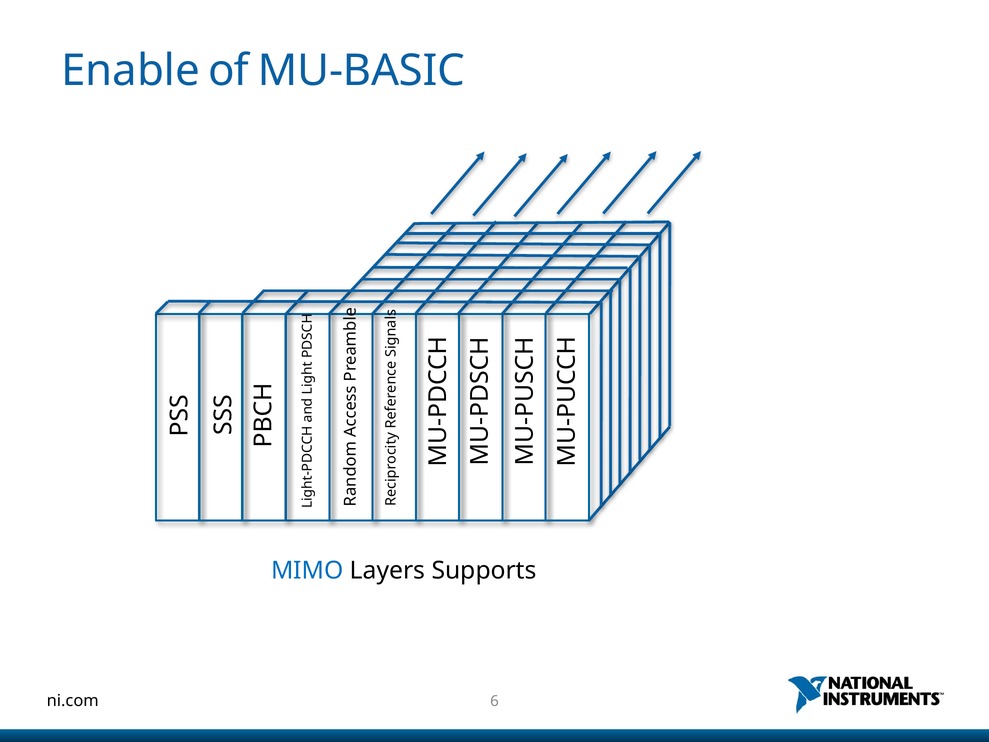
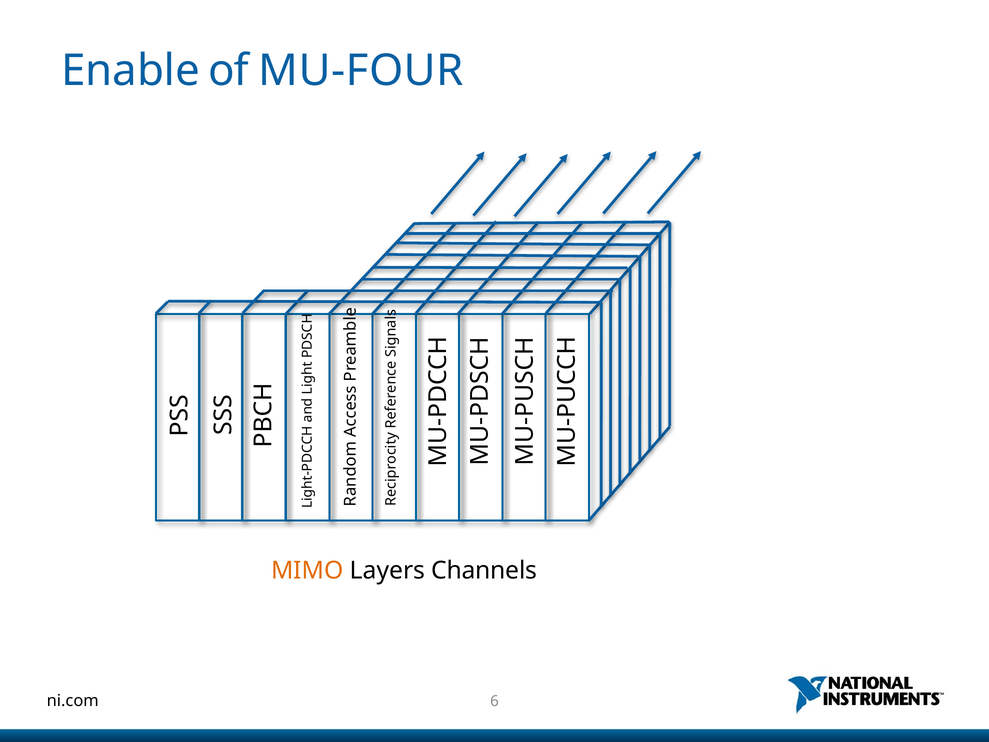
MU-BASIC: MU-BASIC -> MU-FOUR (361, 71)
MIMO colour: blue -> orange (307, 571)
Supports: Supports -> Channels (484, 571)
